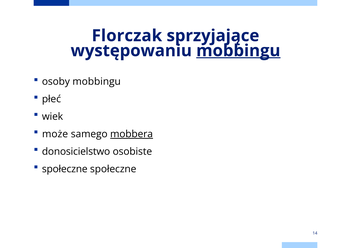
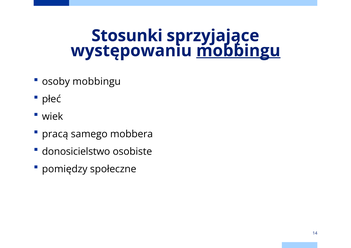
Florczak: Florczak -> Stosunki (127, 36)
może: może -> pracą (55, 134)
mobbera underline: present -> none (132, 134)
społeczne: społeczne -> pomiędzy (65, 169)
